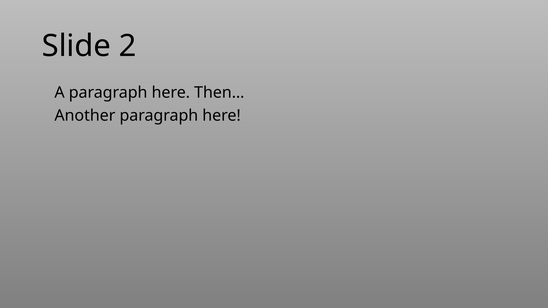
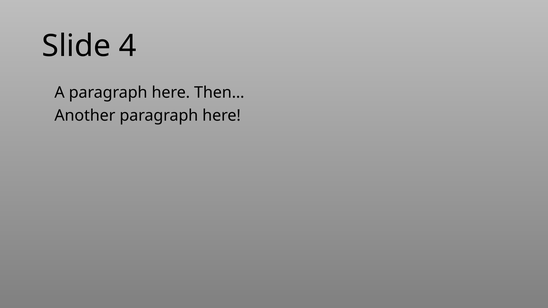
2: 2 -> 4 (128, 46)
